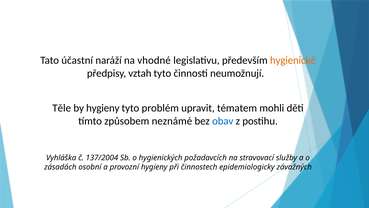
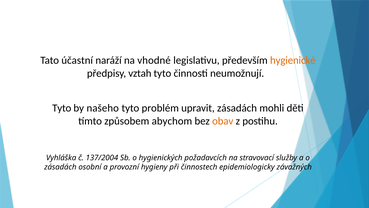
Těle: Těle -> Tyto (62, 108)
by hygieny: hygieny -> našeho (103, 108)
upravit tématem: tématem -> zásadách (237, 108)
neznámé: neznámé -> abychom (172, 121)
obav colour: blue -> orange (223, 121)
